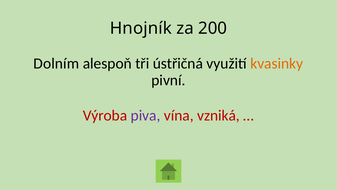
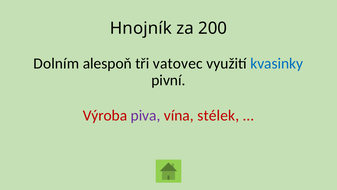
ústřičná: ústřičná -> vatovec (178, 63)
kvasinky colour: orange -> blue (277, 63)
vzniká: vzniká -> stélek (218, 115)
